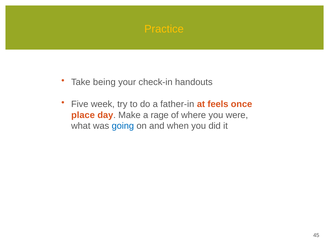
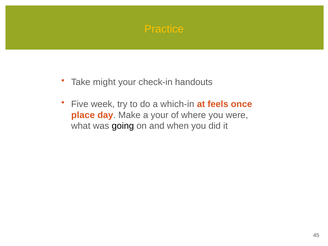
being: being -> might (104, 82)
father-in: father-in -> which-in (177, 104)
a rage: rage -> your (160, 115)
going colour: blue -> black (123, 126)
